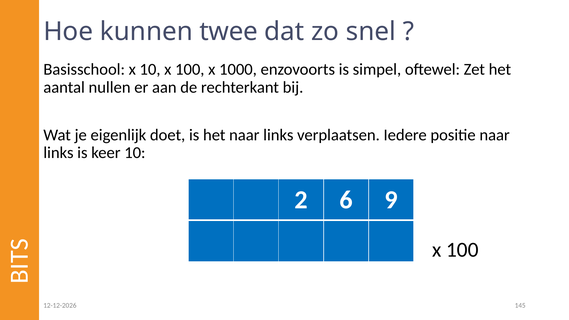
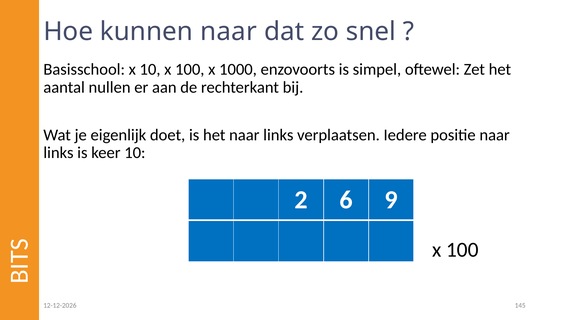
kunnen twee: twee -> naar (228, 32)
